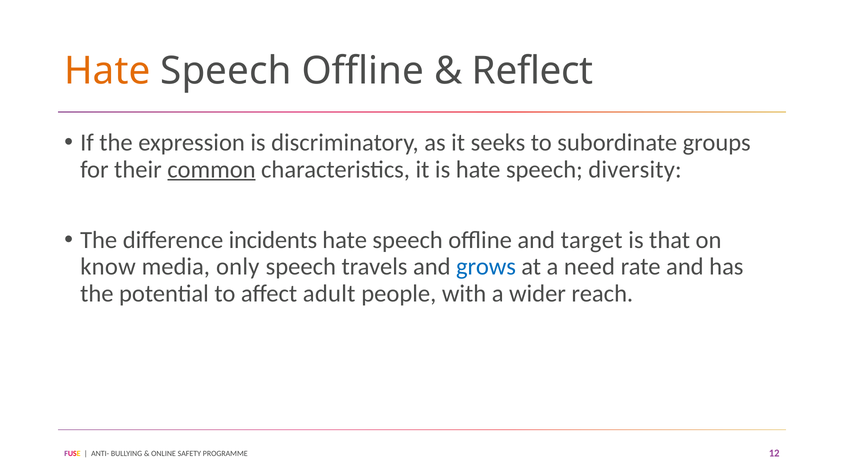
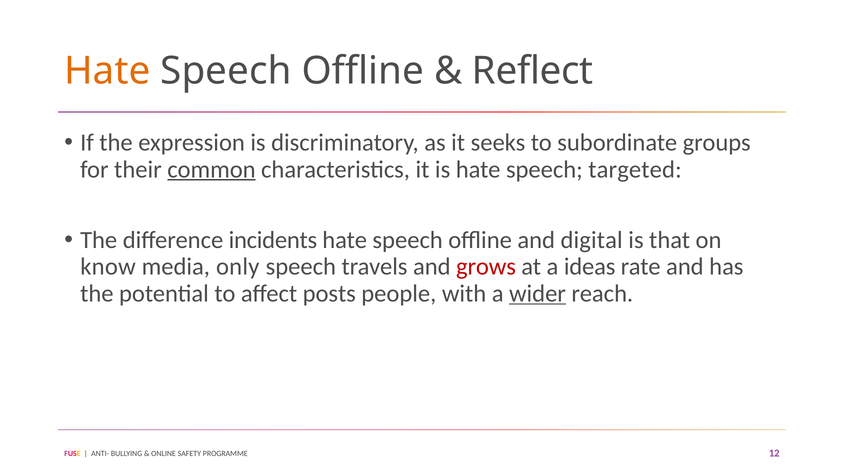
diversity: diversity -> targeted (635, 169)
target: target -> digital (592, 240)
grows colour: blue -> red (486, 267)
need: need -> ideas (590, 267)
adult: adult -> posts (329, 293)
wider underline: none -> present (537, 293)
